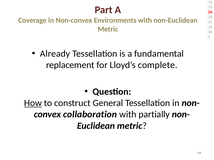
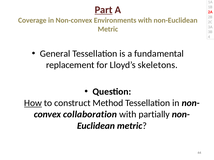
Part underline: none -> present (104, 10)
Already: Already -> General (55, 54)
complete: complete -> skeletons (158, 65)
General: General -> Method (108, 103)
